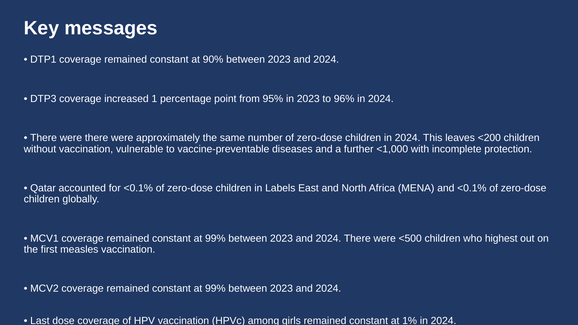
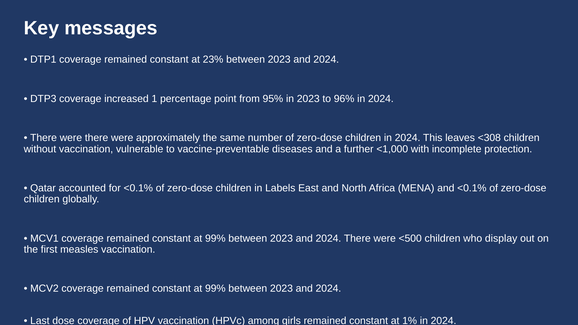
90%: 90% -> 23% (213, 60)
<200: <200 -> <308 (489, 138)
highest: highest -> display (501, 238)
